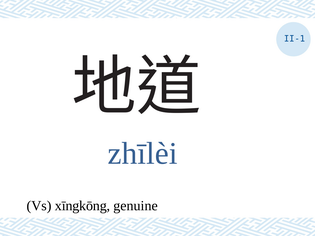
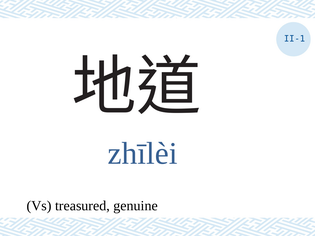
xīngkōng: xīngkōng -> treasured (82, 206)
